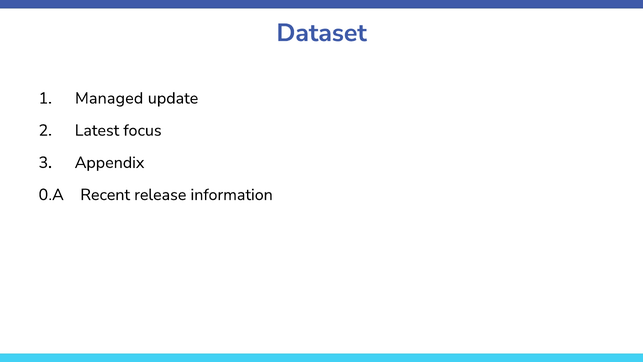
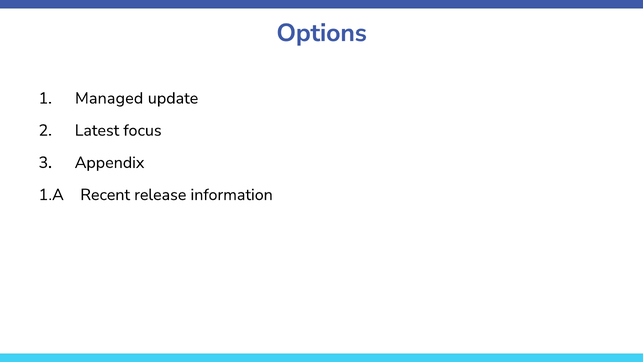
Dataset: Dataset -> Options (322, 33)
0.A: 0.A -> 1.A (51, 195)
